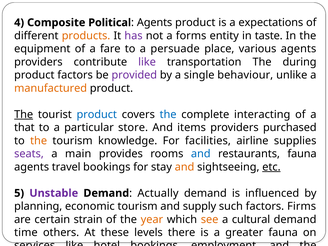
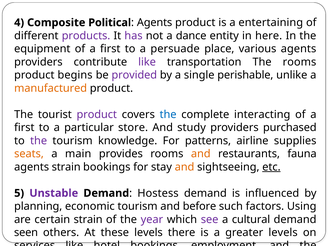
expectations: expectations -> entertaining (271, 23)
products colour: orange -> purple (86, 36)
forms: forms -> dance (191, 36)
taste: taste -> here (269, 36)
fare: fare -> first (110, 49)
The during: during -> rooms (299, 62)
product factors: factors -> begins (75, 75)
behaviour: behaviour -> perishable (245, 75)
The underline: present -> none (24, 114)
product colour: blue -> purple (97, 114)
that: that -> first (24, 128)
items: items -> study (192, 128)
the colour: orange -> purple (39, 141)
facilities: facilities -> patterns (208, 141)
seats colour: purple -> orange (29, 154)
and colour: blue -> orange (201, 154)
agents travel: travel -> strain (66, 167)
Actually: Actually -> Hostess (158, 193)
supply: supply -> before (199, 206)
Firms: Firms -> Using (302, 206)
year colour: orange -> purple (152, 219)
see colour: orange -> purple (210, 219)
time: time -> seen (26, 233)
greater fauna: fauna -> levels (283, 233)
